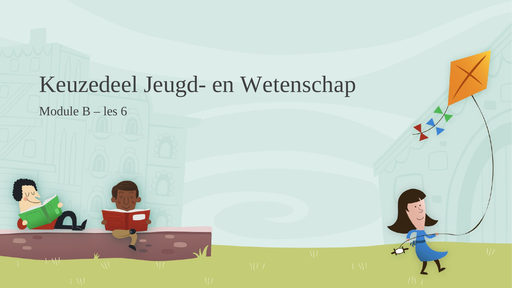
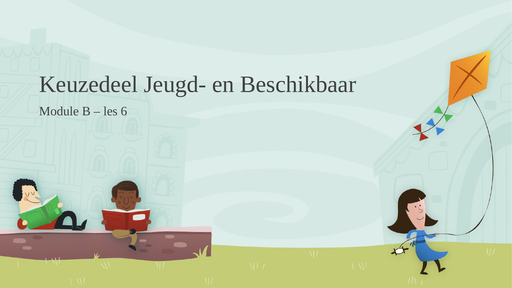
Wetenschap: Wetenschap -> Beschikbaar (298, 84)
